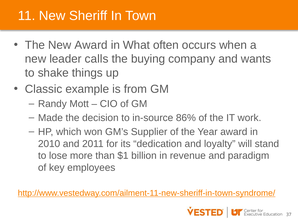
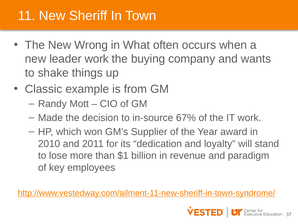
New Award: Award -> Wrong (91, 45)
leader calls: calls -> work (97, 59)
86%: 86% -> 67% (186, 118)
